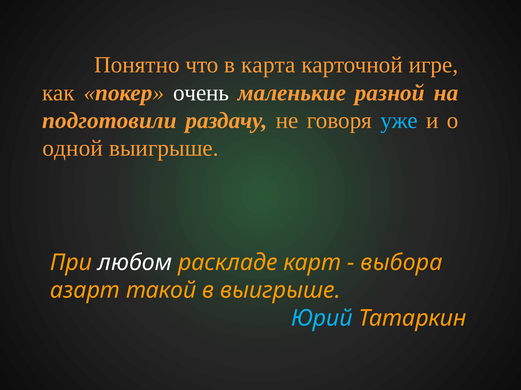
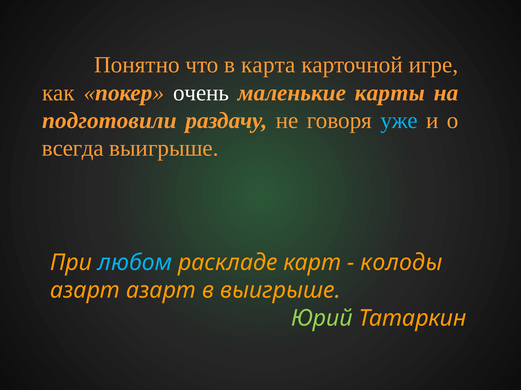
разной: разной -> карты (390, 93)
одной: одной -> всегда (73, 149)
любом colour: white -> light blue (135, 263)
выбора: выбора -> колоды (401, 263)
азарт такой: такой -> азарт (161, 291)
Юрий colour: light blue -> light green (322, 319)
